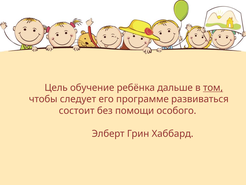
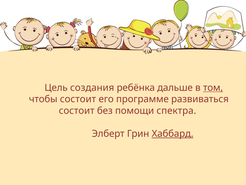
обучение: обучение -> создания (92, 87)
чтобы следует: следует -> состоит (78, 99)
особого: особого -> спектра (176, 110)
Хаббард underline: none -> present (173, 133)
